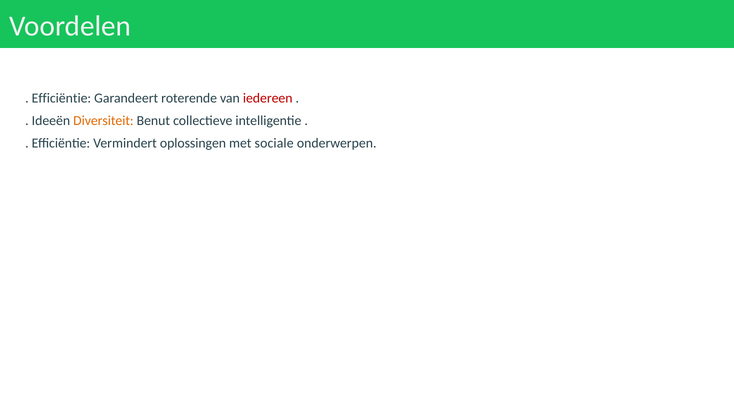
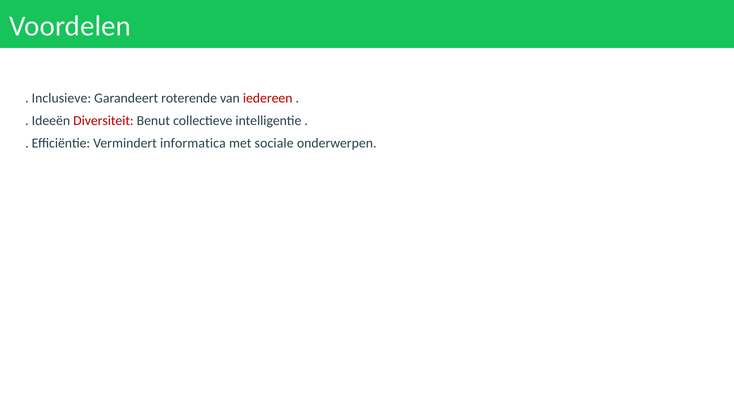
Efficiëntie: Efficiëntie -> Inclusieve (61, 98)
Diversiteit colour: orange -> red (103, 121)
oplossingen: oplossingen -> informatica (193, 143)
